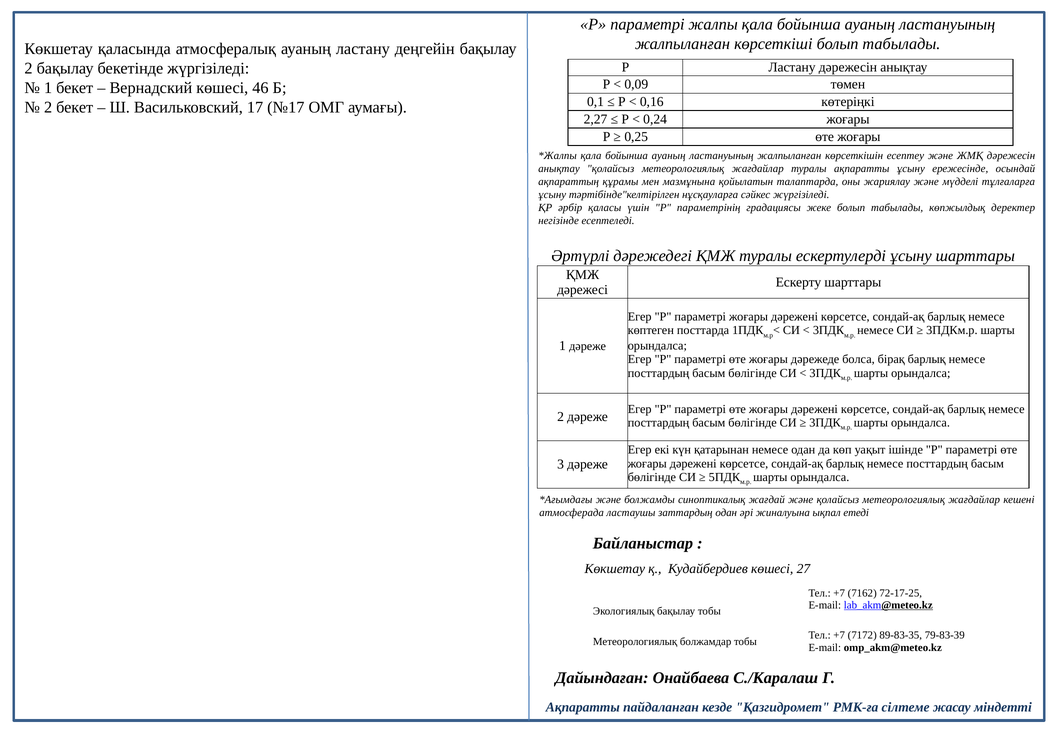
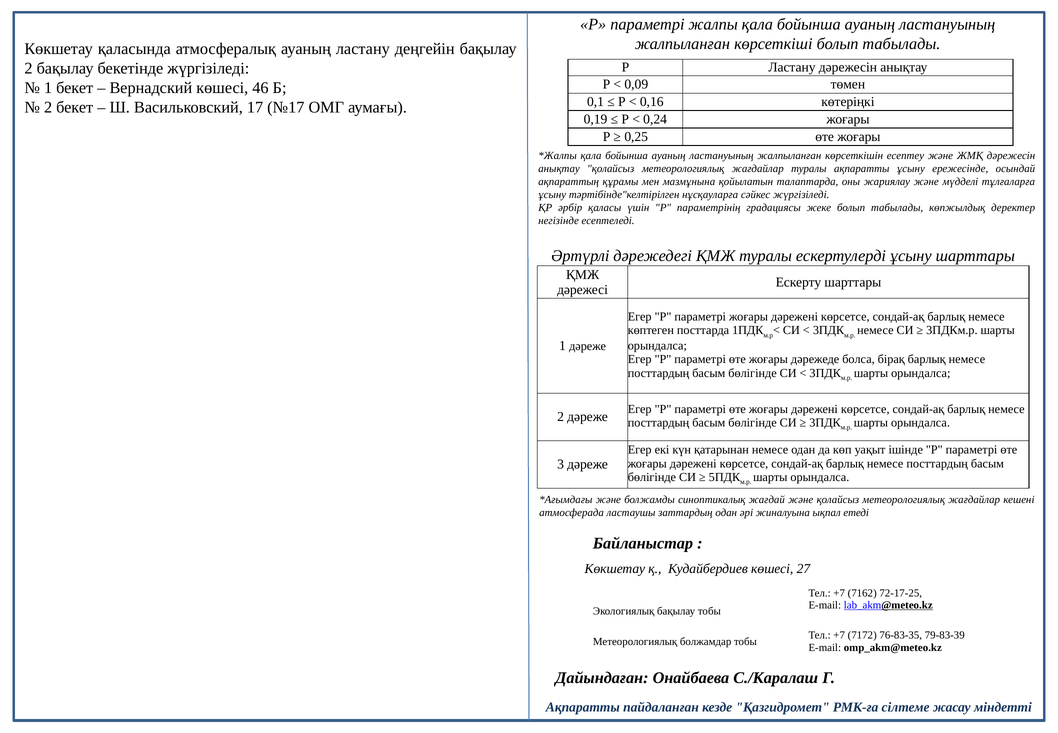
2,27: 2,27 -> 0,19 (596, 119)
89-83-35: 89-83-35 -> 76-83-35 (901, 635)
